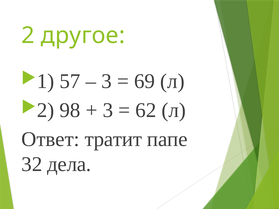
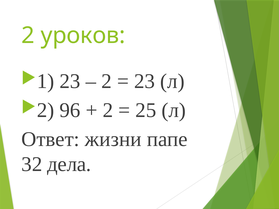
другое: другое -> уроков (83, 36)
57: 57 -> 23 (70, 81)
3: 3 -> 2 (107, 81)
69: 69 -> 23 (145, 81)
98: 98 -> 96 (70, 110)
3: 3 -> 2 (108, 110)
62: 62 -> 25 (146, 110)
тратит: тратит -> жизни (113, 139)
